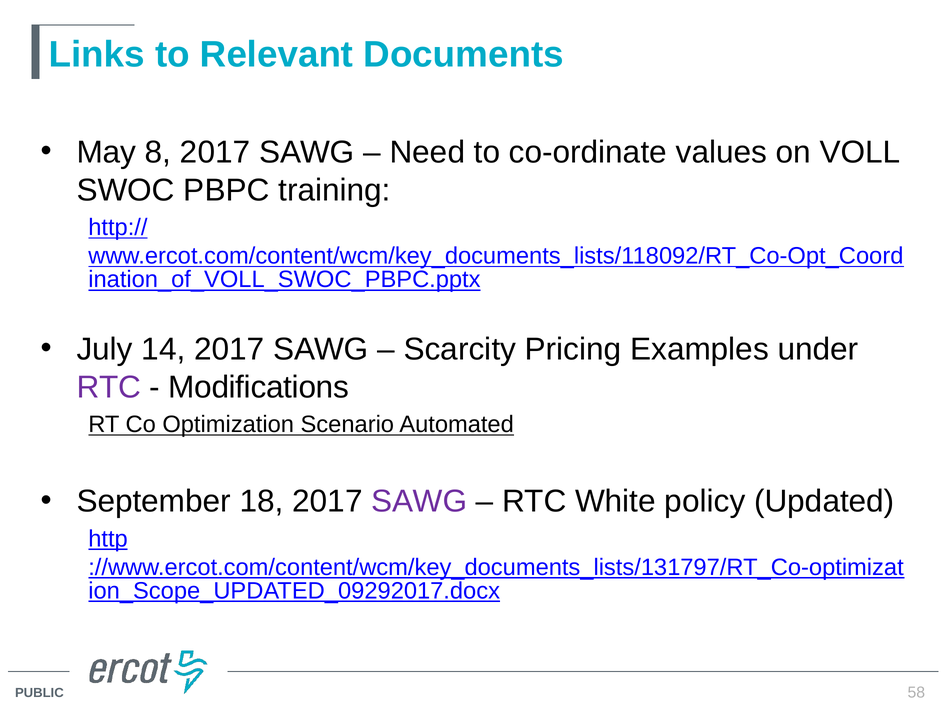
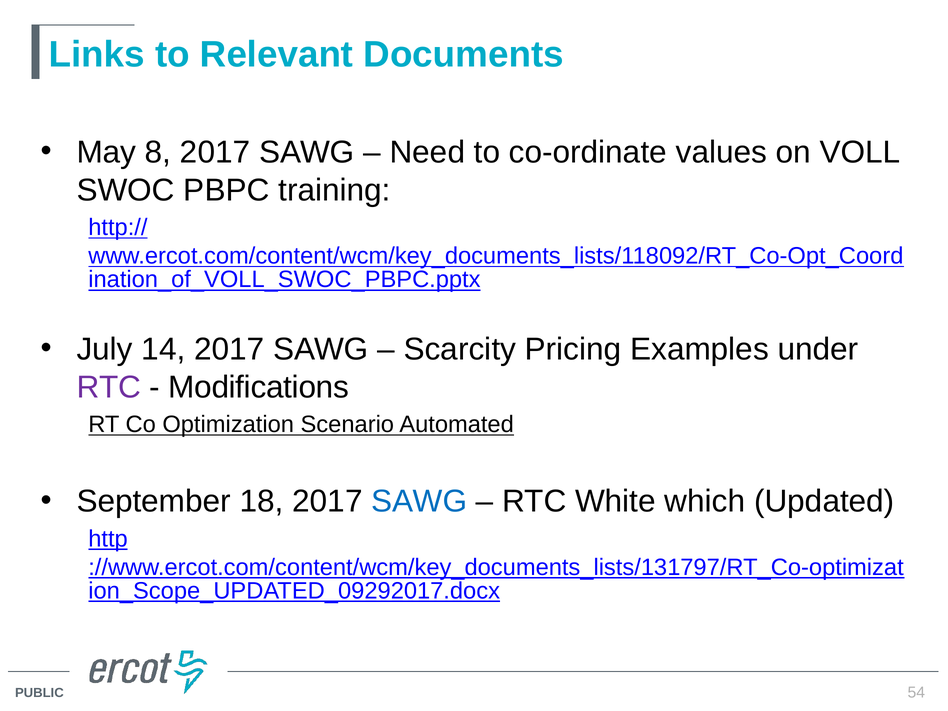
SAWG colour: purple -> blue (419, 501)
policy: policy -> which (705, 501)
58: 58 -> 54 (916, 692)
